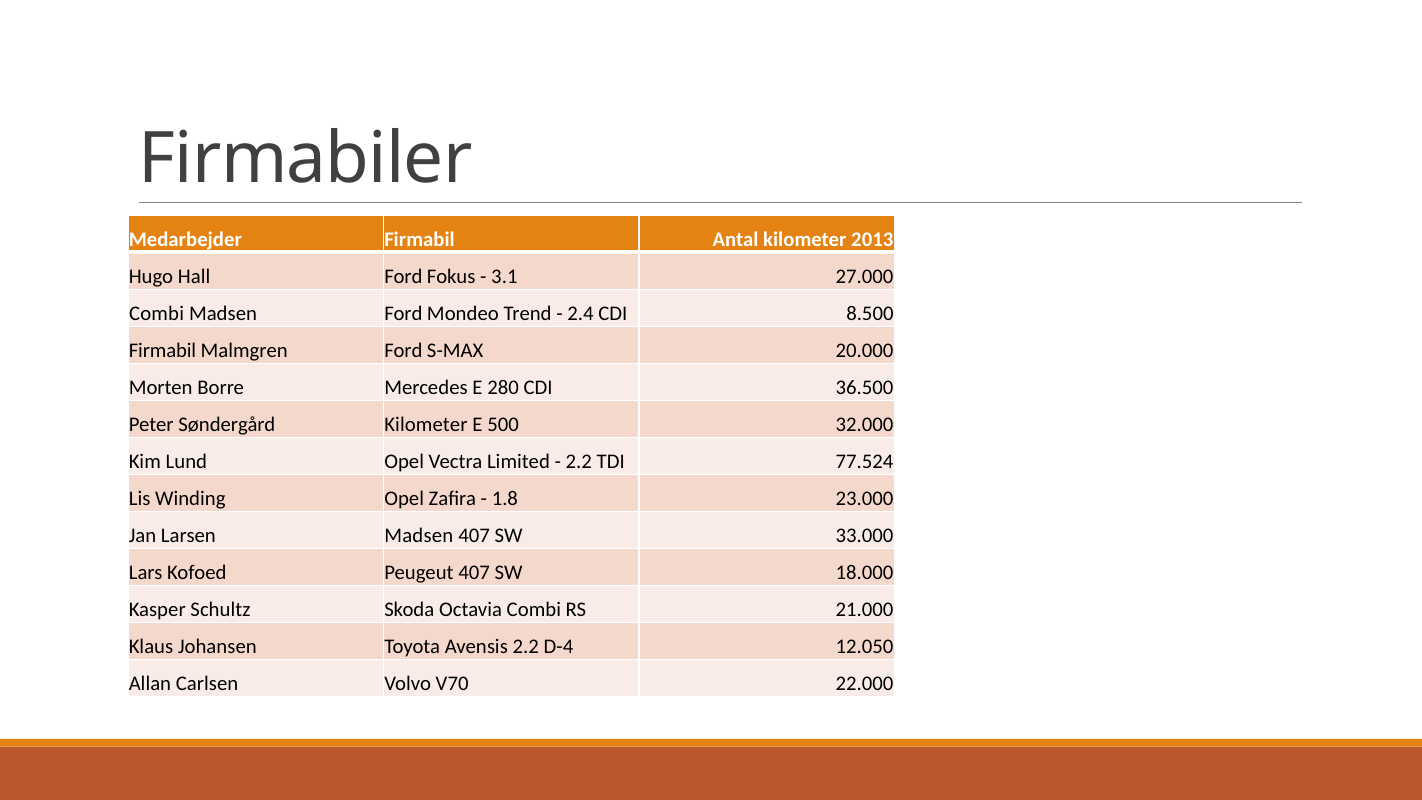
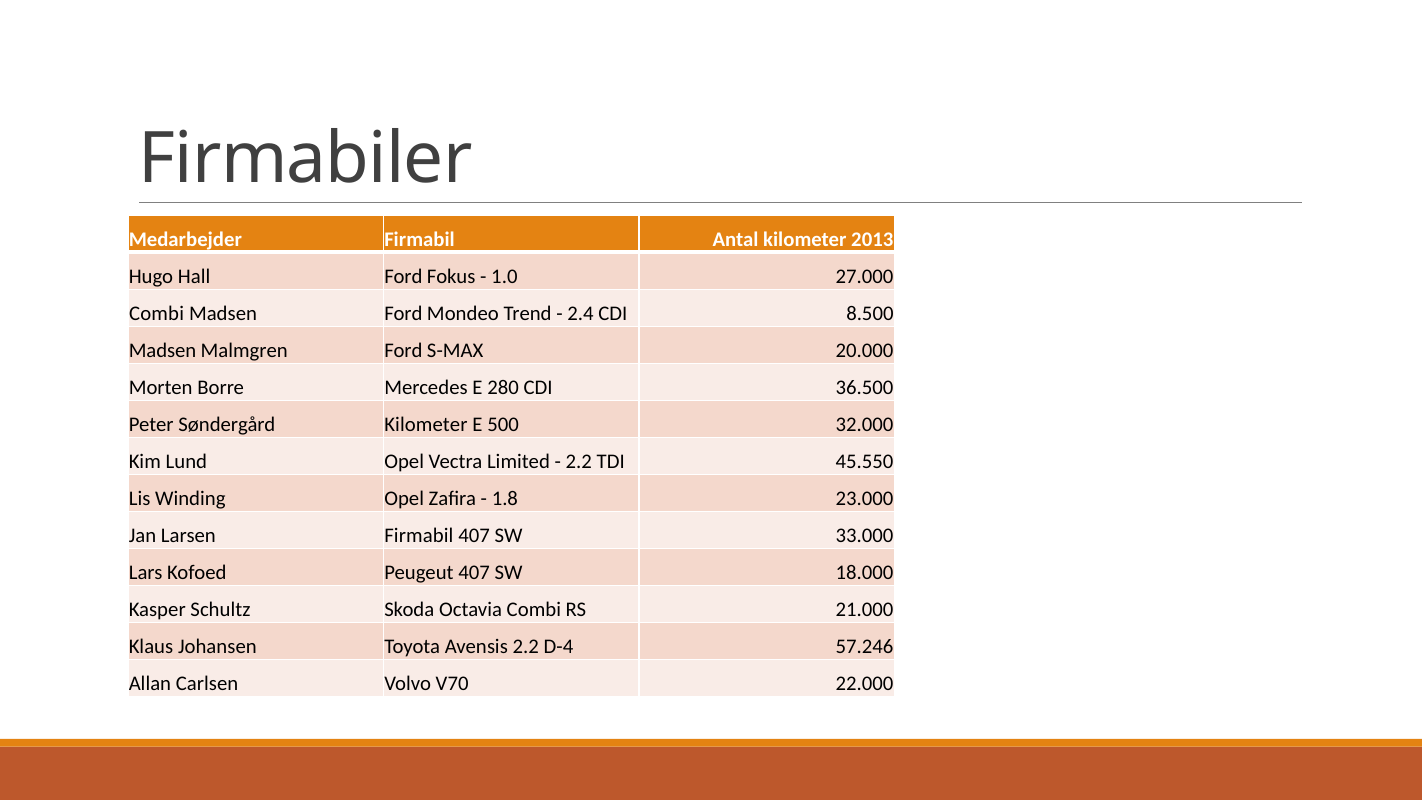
3.1: 3.1 -> 1.0 (504, 277)
Firmabil: Firmabil -> Madsen (162, 351)
77.524: 77.524 -> 45.550 (865, 462)
Larsen Madsen: Madsen -> Firmabil (419, 536)
12.050: 12.050 -> 57.246 (865, 647)
